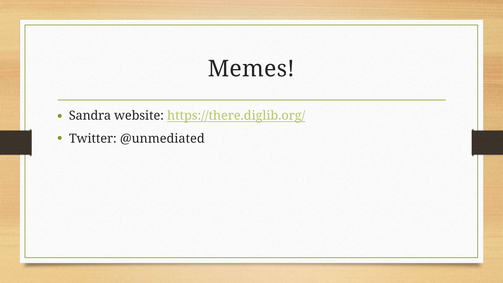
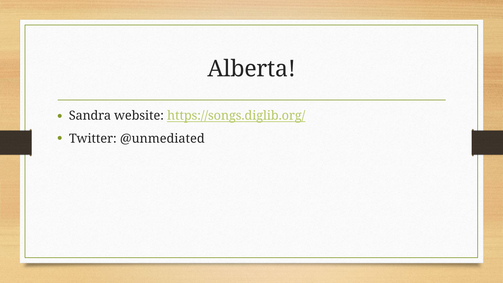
Memes: Memes -> Alberta (252, 69)
https://there.diglib.org/: https://there.diglib.org/ -> https://songs.diglib.org/ (236, 116)
